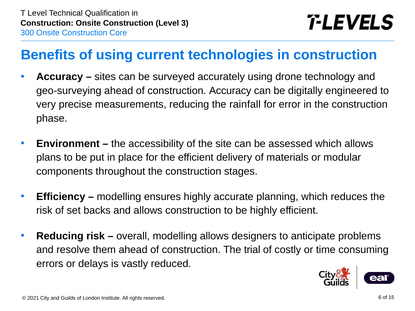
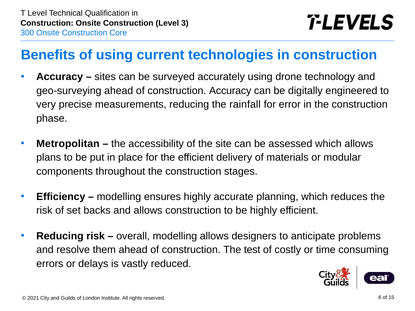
Environment: Environment -> Metropolitan (68, 144)
trial: trial -> test (252, 250)
